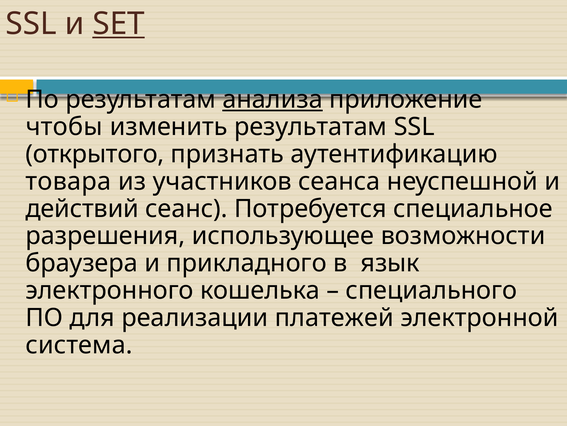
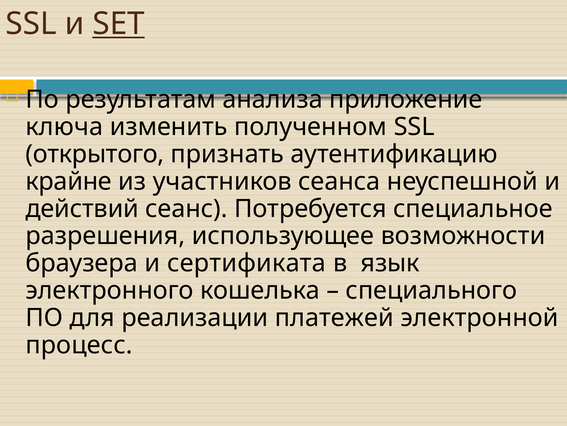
анализа underline: present -> none (273, 99)
чтобы: чтобы -> ключа (64, 127)
изменить результатам: результатам -> полученном (310, 127)
товара: товара -> крайне (69, 181)
прикладного: прикладного -> сертификата (247, 263)
система: система -> процесс (79, 344)
